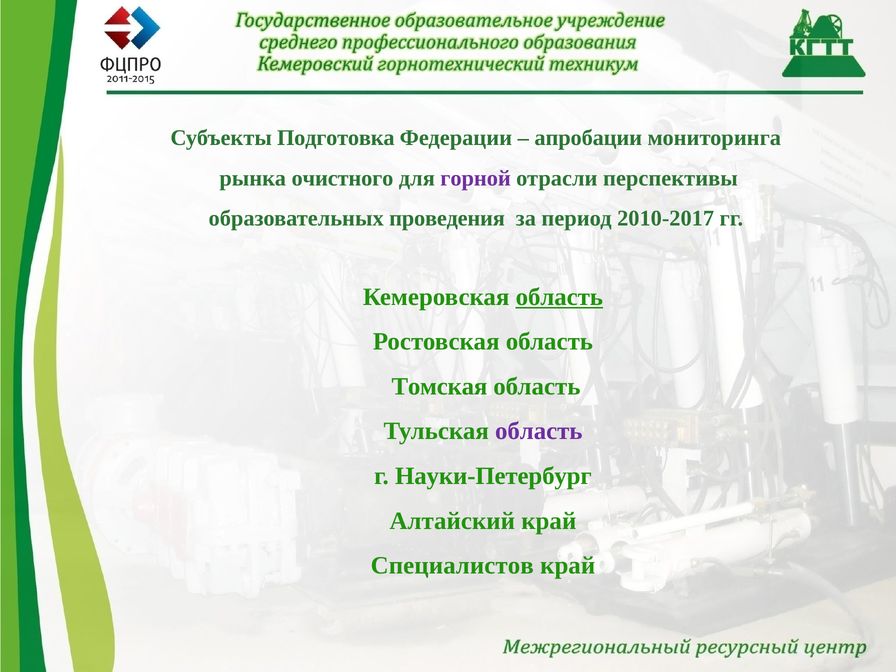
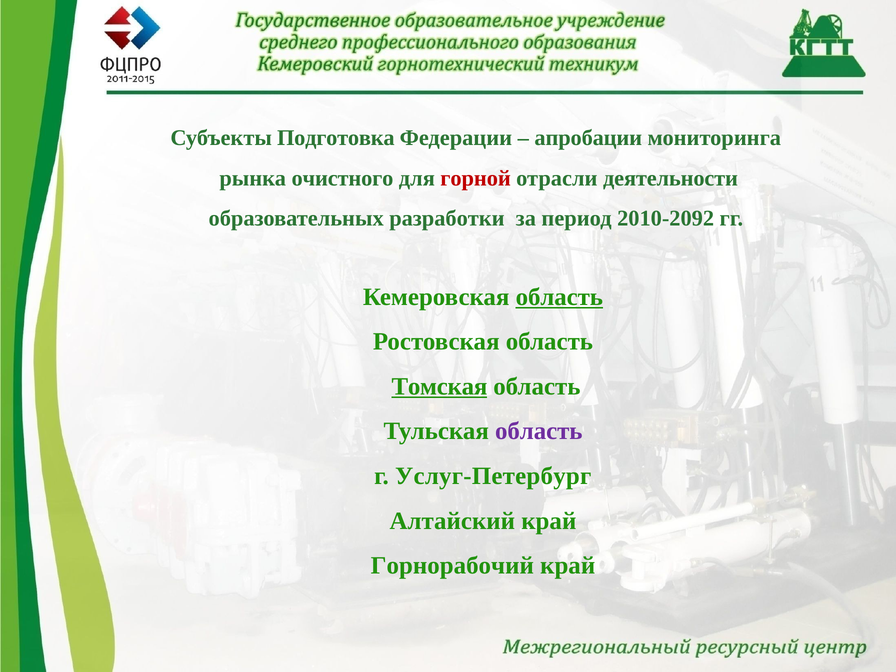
горной colour: purple -> red (476, 178)
перспективы: перспективы -> деятельности (671, 178)
проведения: проведения -> разработки (447, 219)
2010-2017: 2010-2017 -> 2010-2092 (666, 219)
Томская underline: none -> present (439, 386)
Науки-Петербург: Науки-Петербург -> Услуг-Петербург (493, 476)
Специалистов: Специалистов -> Горнорабочий (452, 566)
